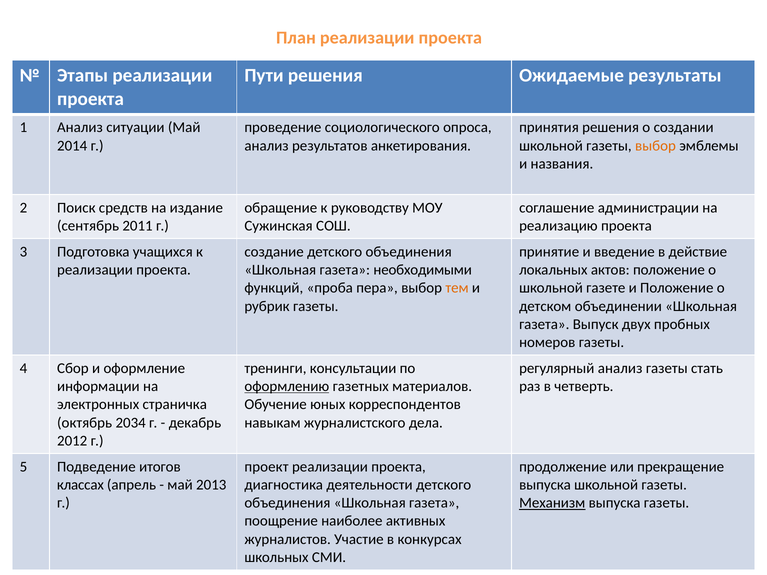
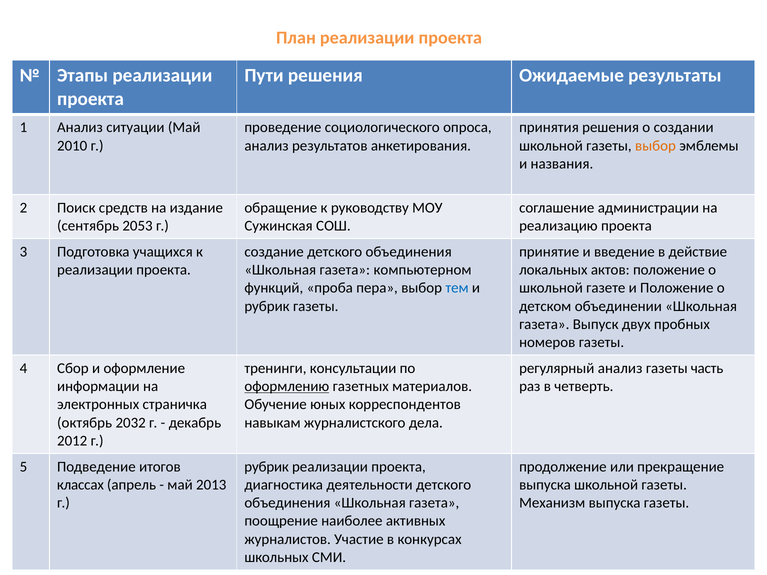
2014: 2014 -> 2010 (72, 146)
2011: 2011 -> 2053 (138, 226)
необходимыми: необходимыми -> компьютерном (423, 270)
тем colour: orange -> blue (457, 288)
стать: стать -> часть (707, 368)
2034: 2034 -> 2032 (131, 423)
проект: проект -> рубрик (267, 467)
Механизм underline: present -> none (552, 503)
